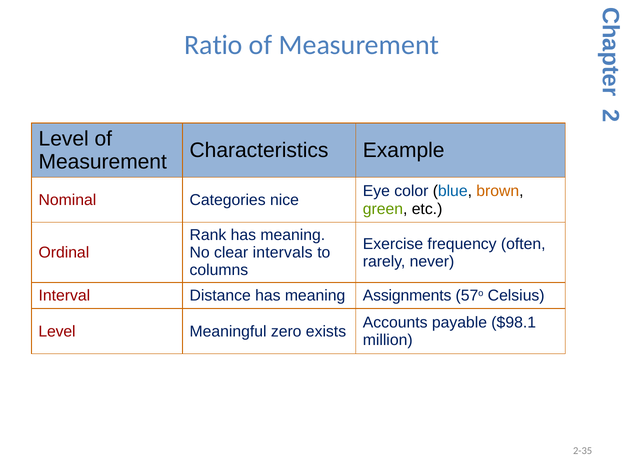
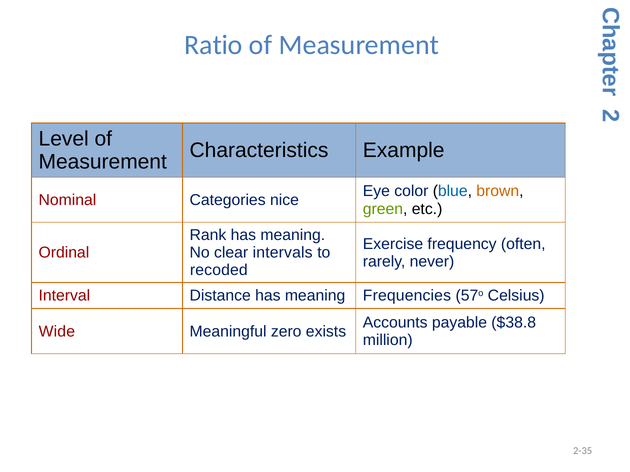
columns: columns -> recoded (219, 271)
Assignments: Assignments -> Frequencies (407, 296)
$98.1: $98.1 -> $38.8 (514, 323)
Level: Level -> Wide (57, 332)
